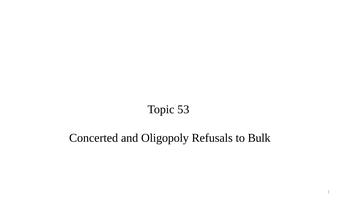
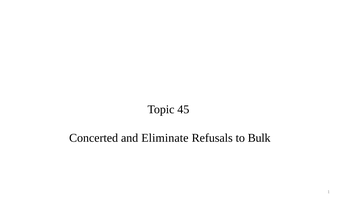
53: 53 -> 45 (183, 109)
Oligopoly: Oligopoly -> Eliminate (165, 138)
